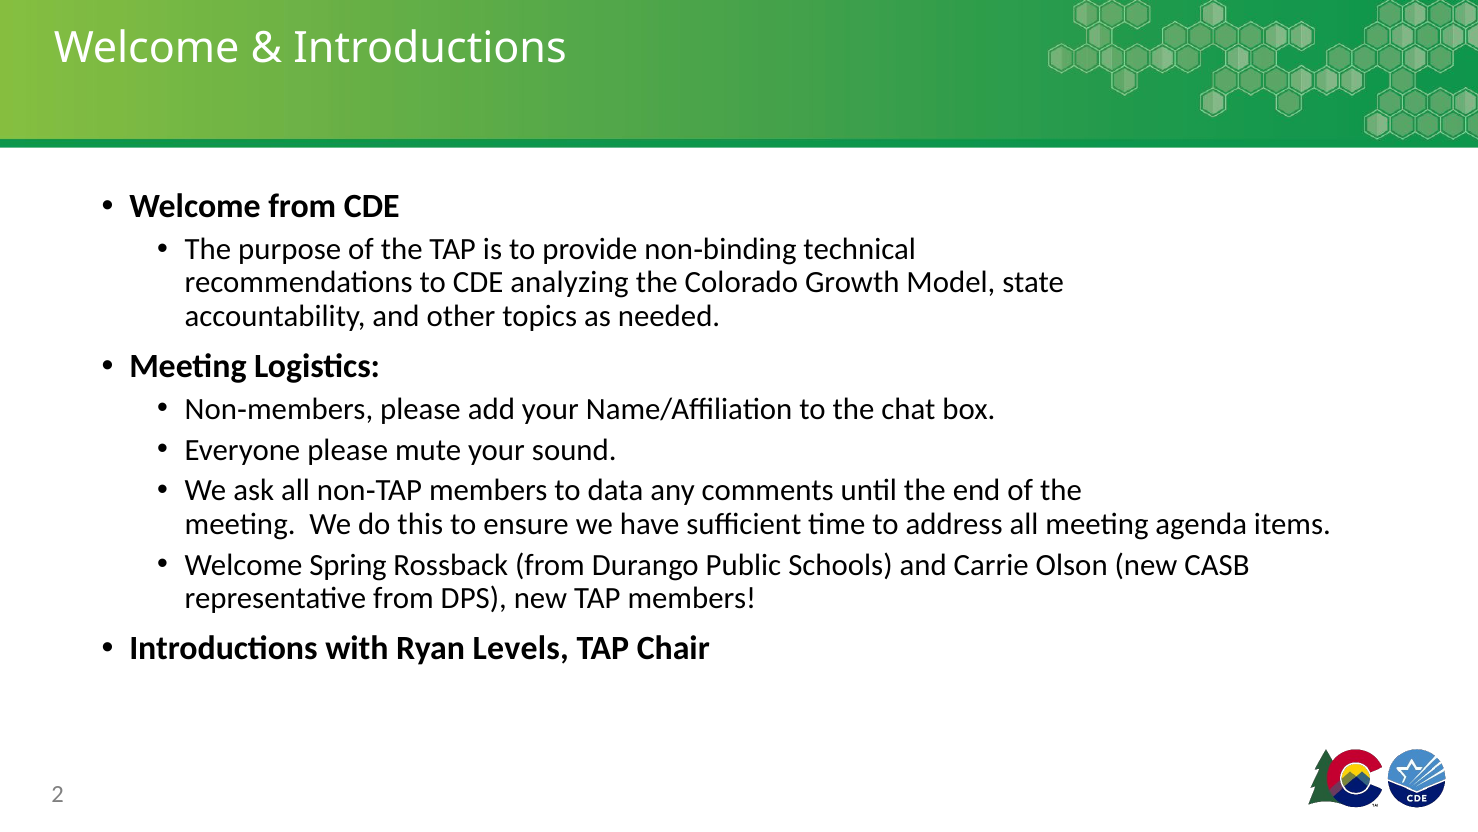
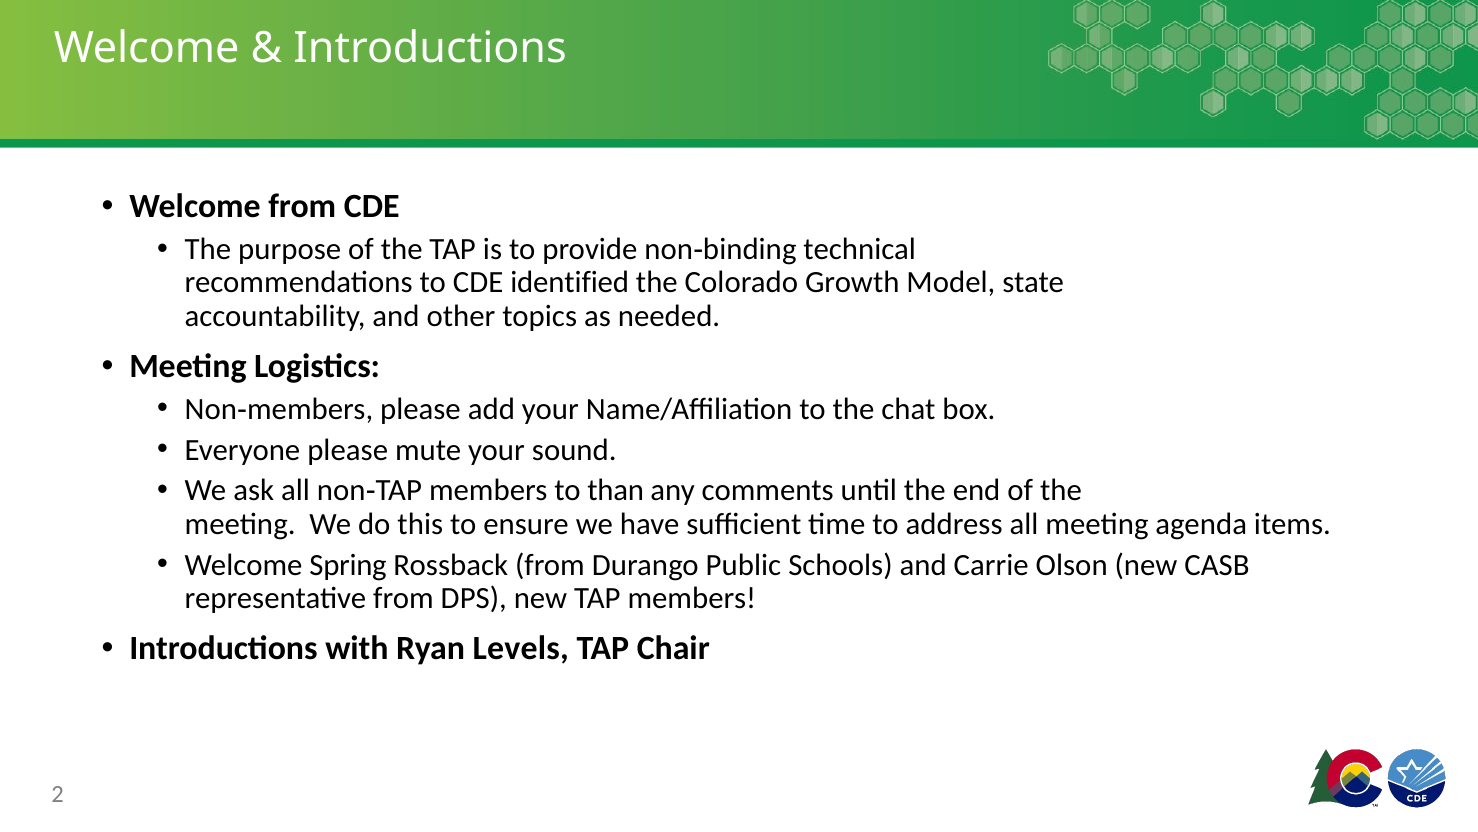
analyzing: analyzing -> identified (570, 282)
data: data -> than (616, 490)
